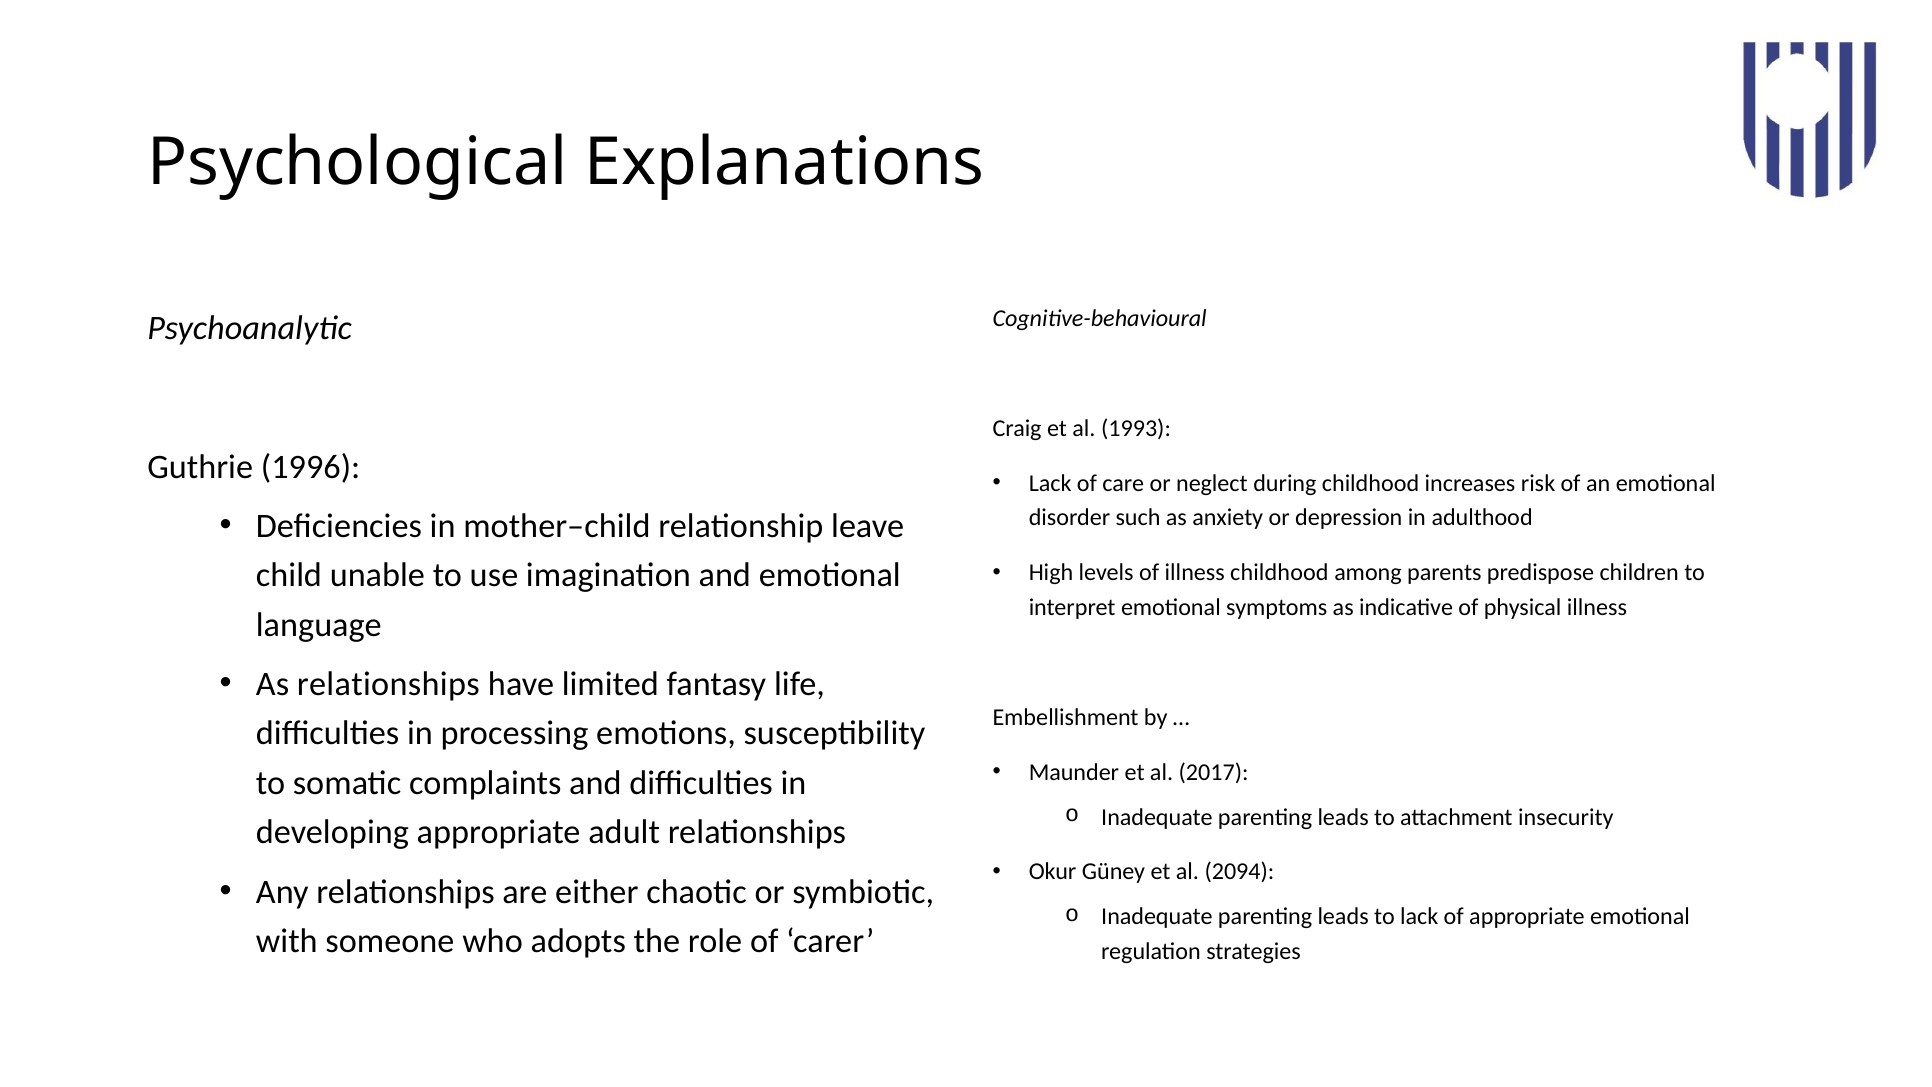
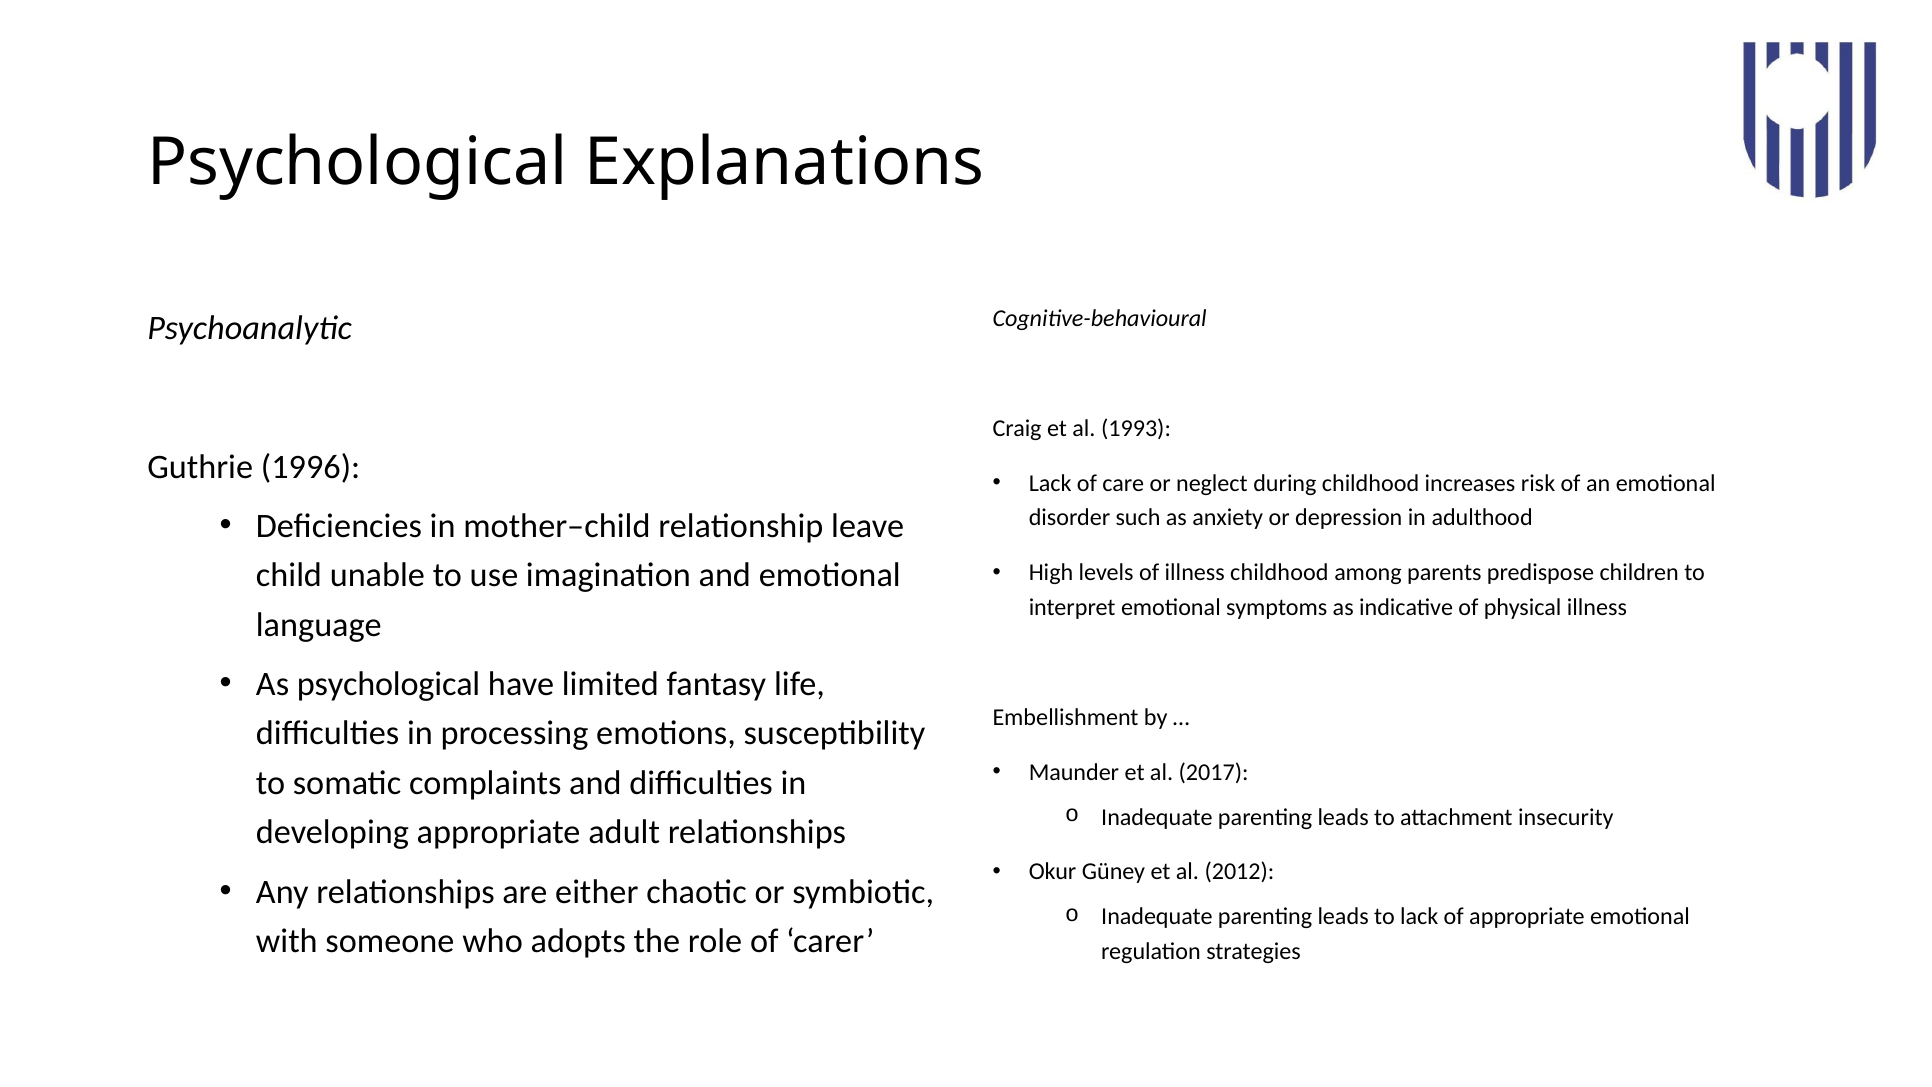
As relationships: relationships -> psychological (389, 684)
2094: 2094 -> 2012 (1239, 872)
